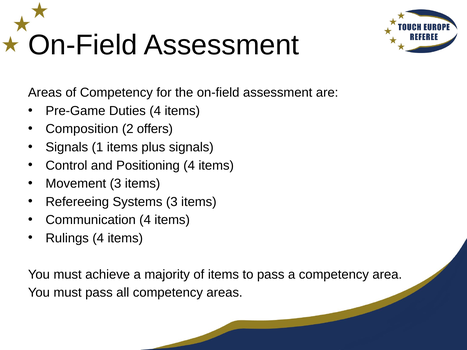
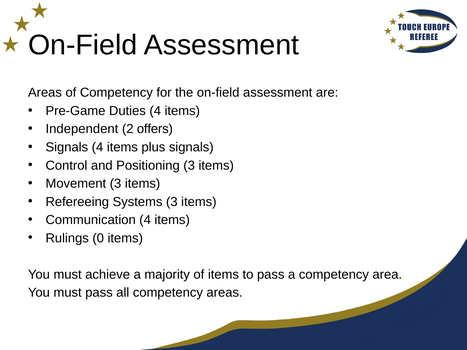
Composition: Composition -> Independent (82, 129)
Signals 1: 1 -> 4 (97, 147)
Positioning 4: 4 -> 3 (189, 166)
Rulings 4: 4 -> 0 (98, 238)
